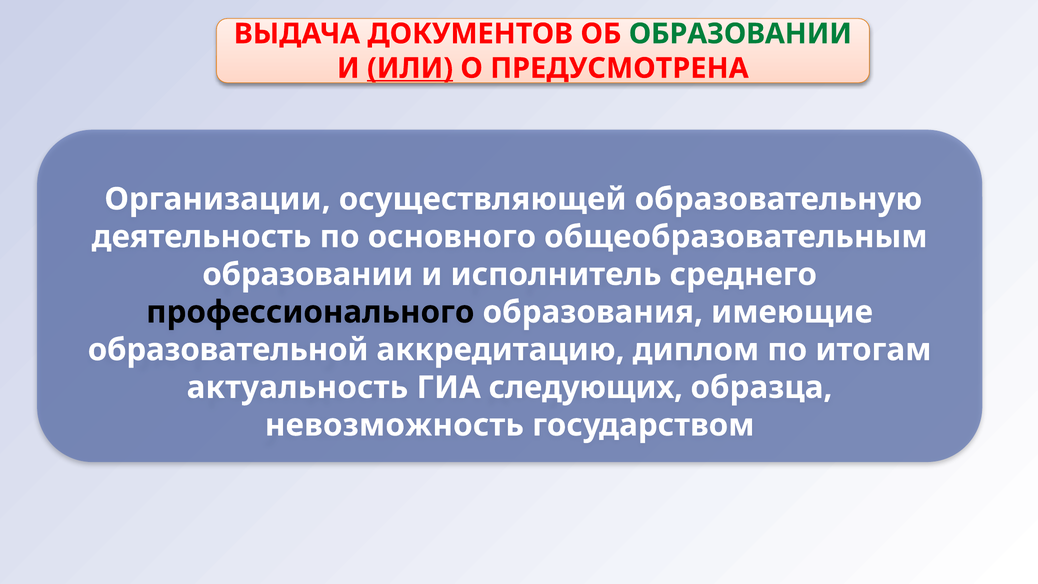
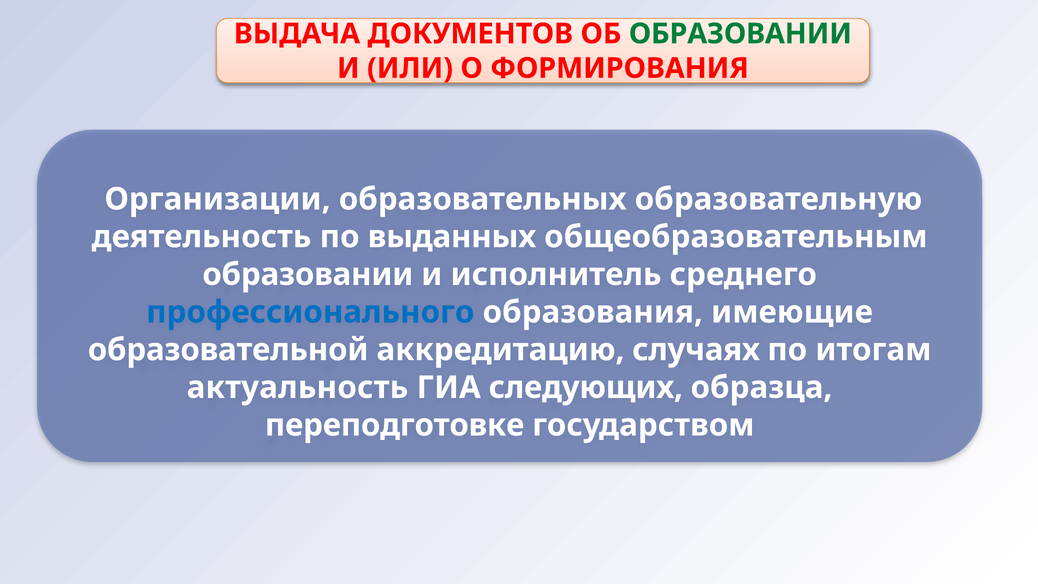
ИЛИ underline: present -> none (410, 68)
ПРЕДУСМОТРЕНА: ПРЕДУСМОТРЕНА -> ФОРМИРОВАНИЯ (620, 68)
осуществляющей: осуществляющей -> образовательных (483, 199)
основного: основного -> выданных (452, 237)
профессионального colour: black -> blue (310, 312)
диплом: диплом -> случаях (696, 350)
невозможность: невозможность -> переподготовке (395, 425)
